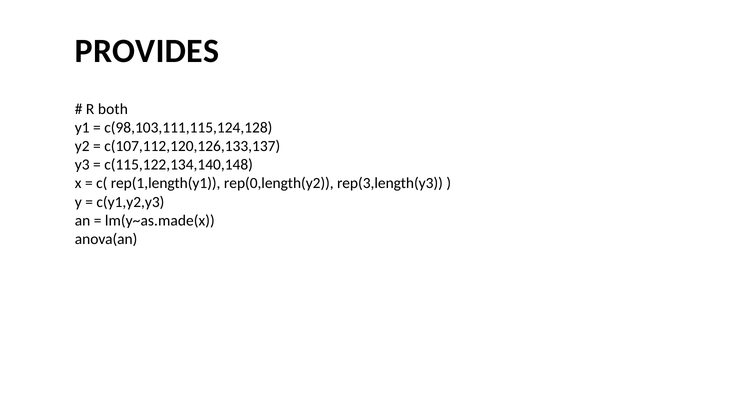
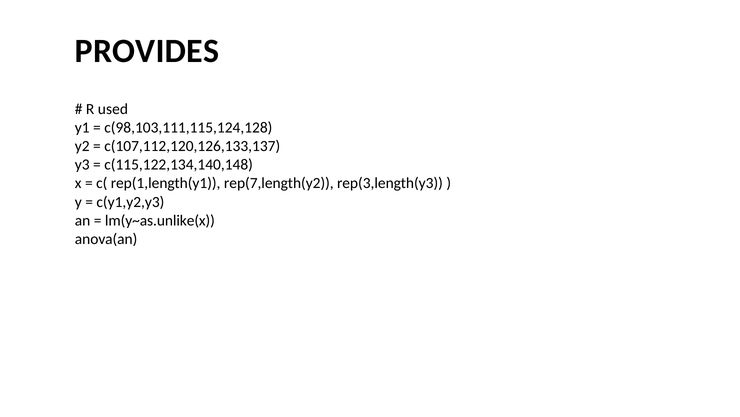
both: both -> used (113, 109)
rep(0,length(y2: rep(0,length(y2 -> rep(7,length(y2 (279, 183)
lm(y~as.made(x: lm(y~as.made(x -> lm(y~as.unlike(x (160, 220)
